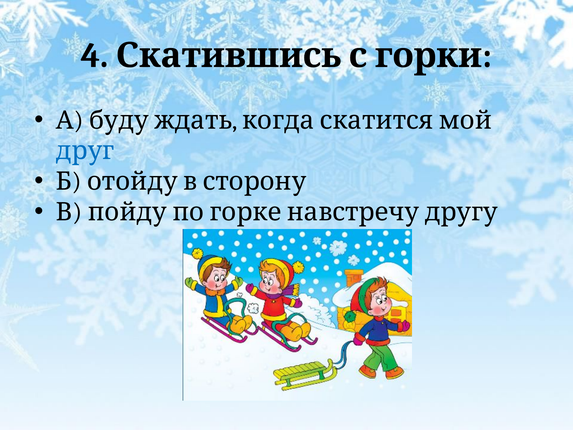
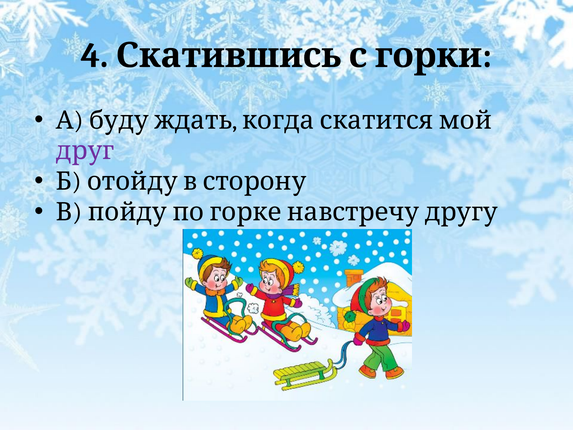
друг colour: blue -> purple (85, 151)
